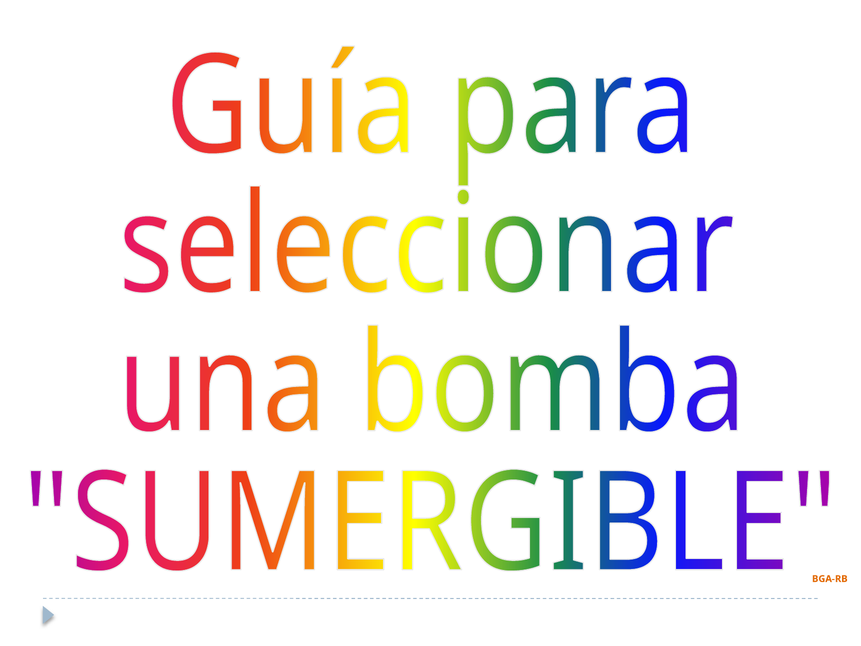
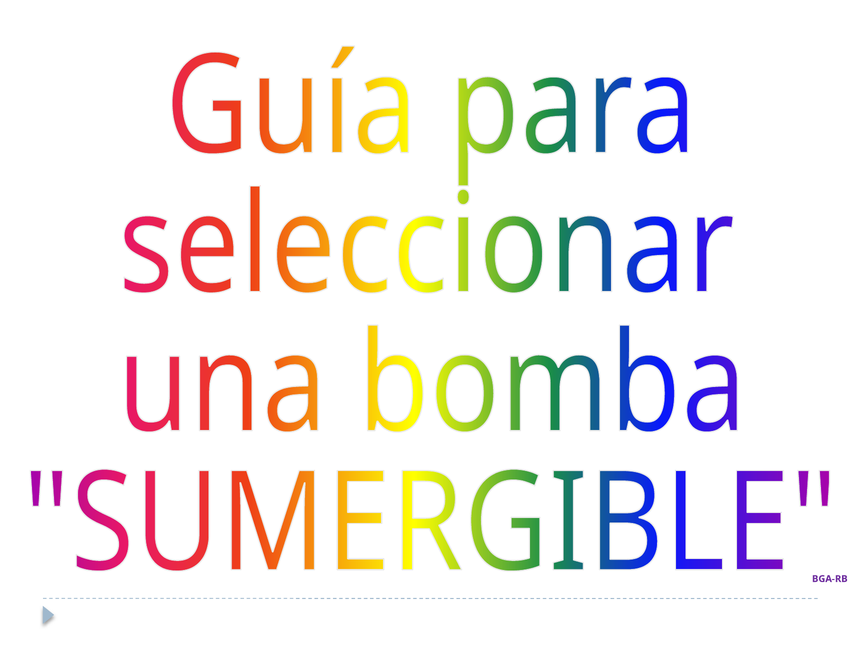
BGA-RB colour: orange -> purple (830, 579)
